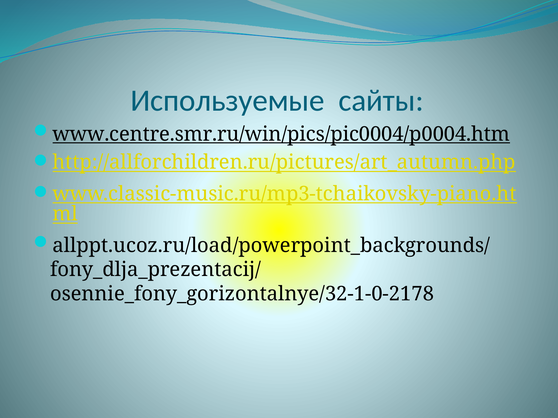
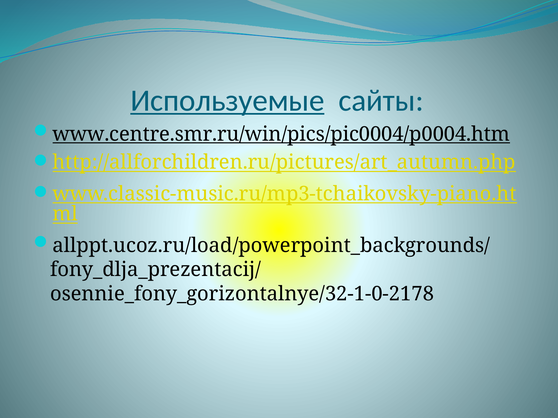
Используемые underline: none -> present (227, 101)
